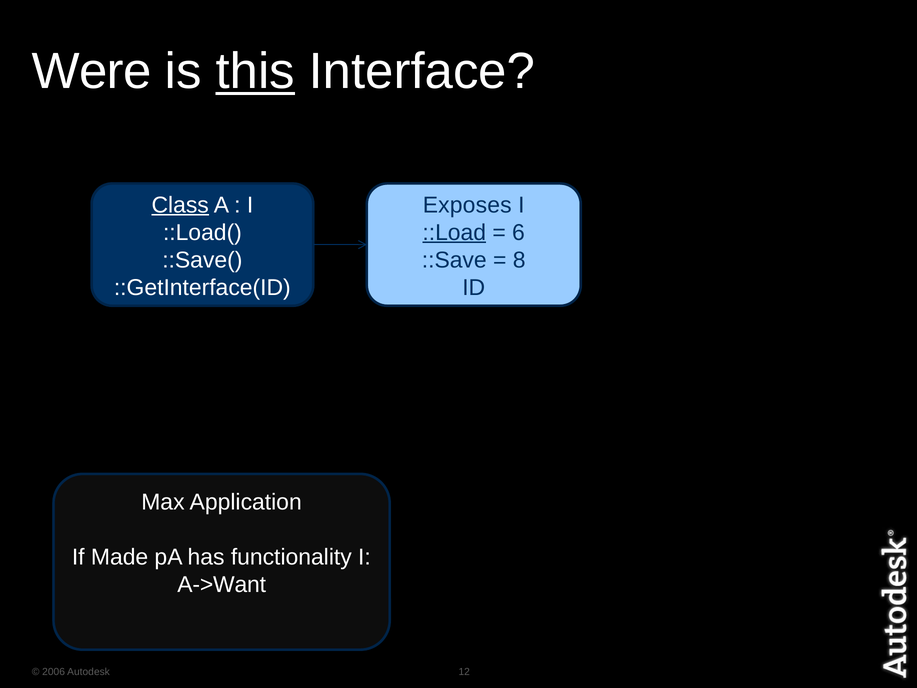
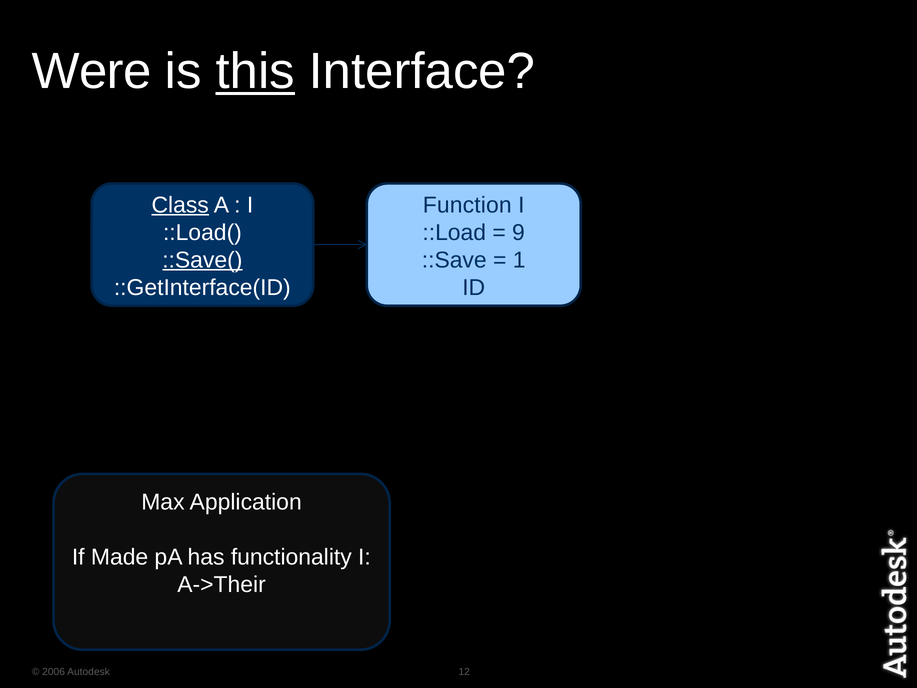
Exposes: Exposes -> Function (467, 205)
::Load underline: present -> none (454, 232)
6: 6 -> 9 (518, 232)
::Save( underline: none -> present (202, 260)
8: 8 -> 1 (519, 260)
A->Want: A->Want -> A->Their (222, 585)
